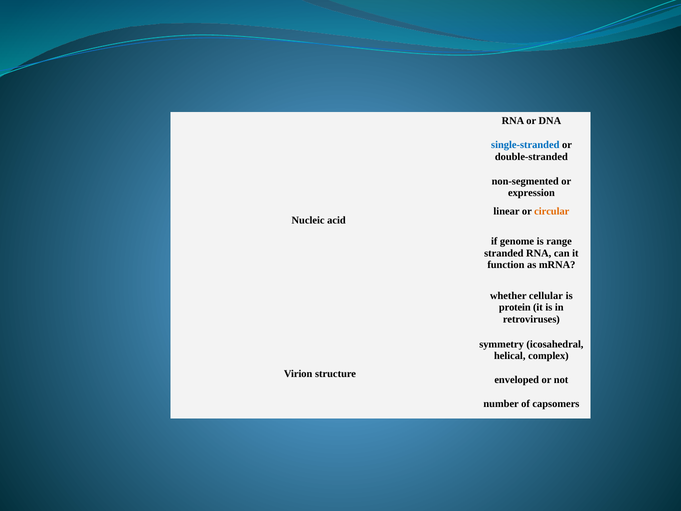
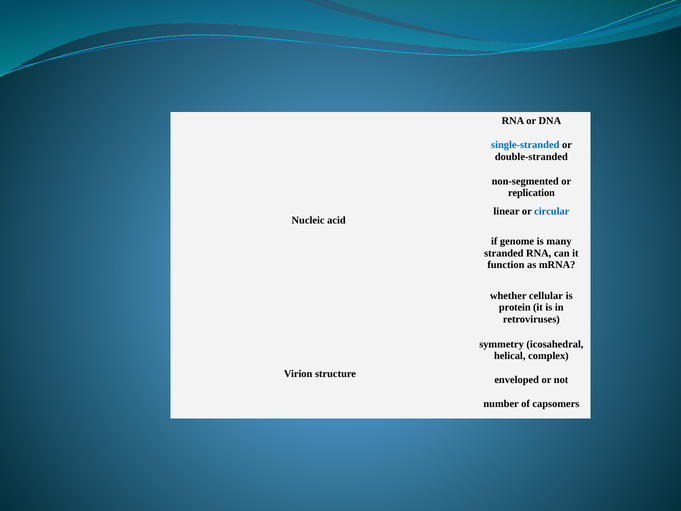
expression: expression -> replication (531, 193)
circular colour: orange -> blue (552, 211)
range: range -> many (559, 241)
